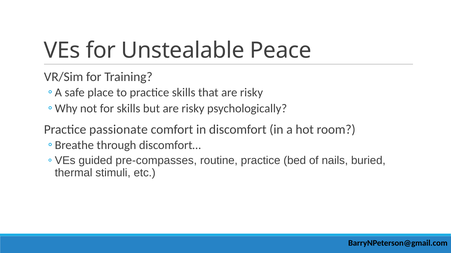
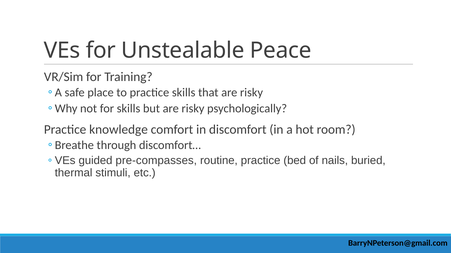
passionate: passionate -> knowledge (119, 130)
